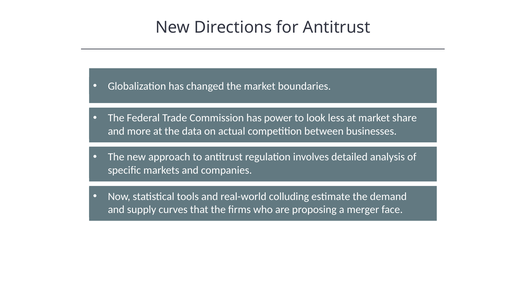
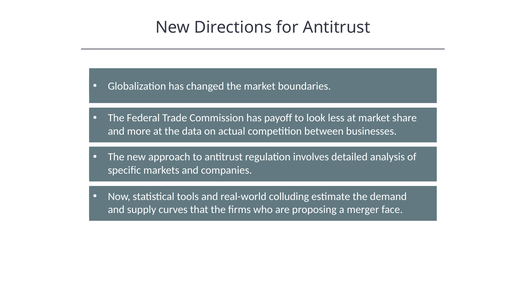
power: power -> payoff (278, 118)
